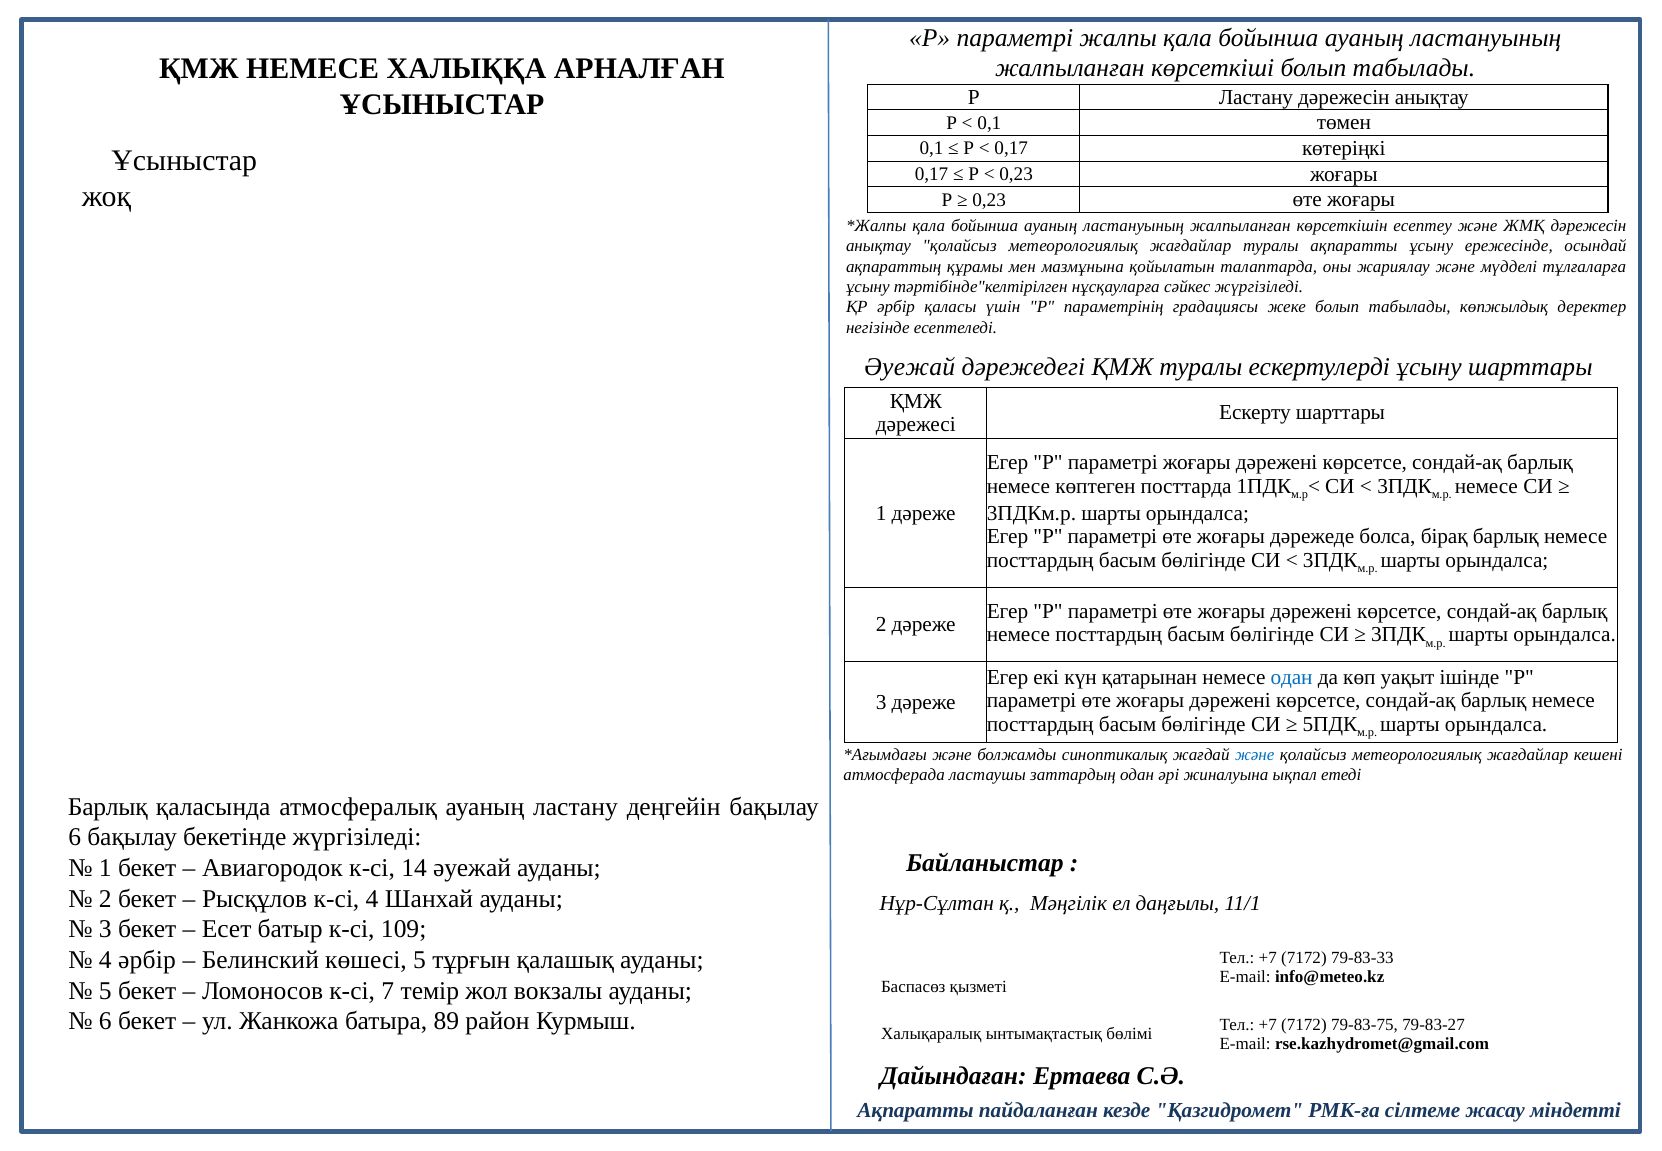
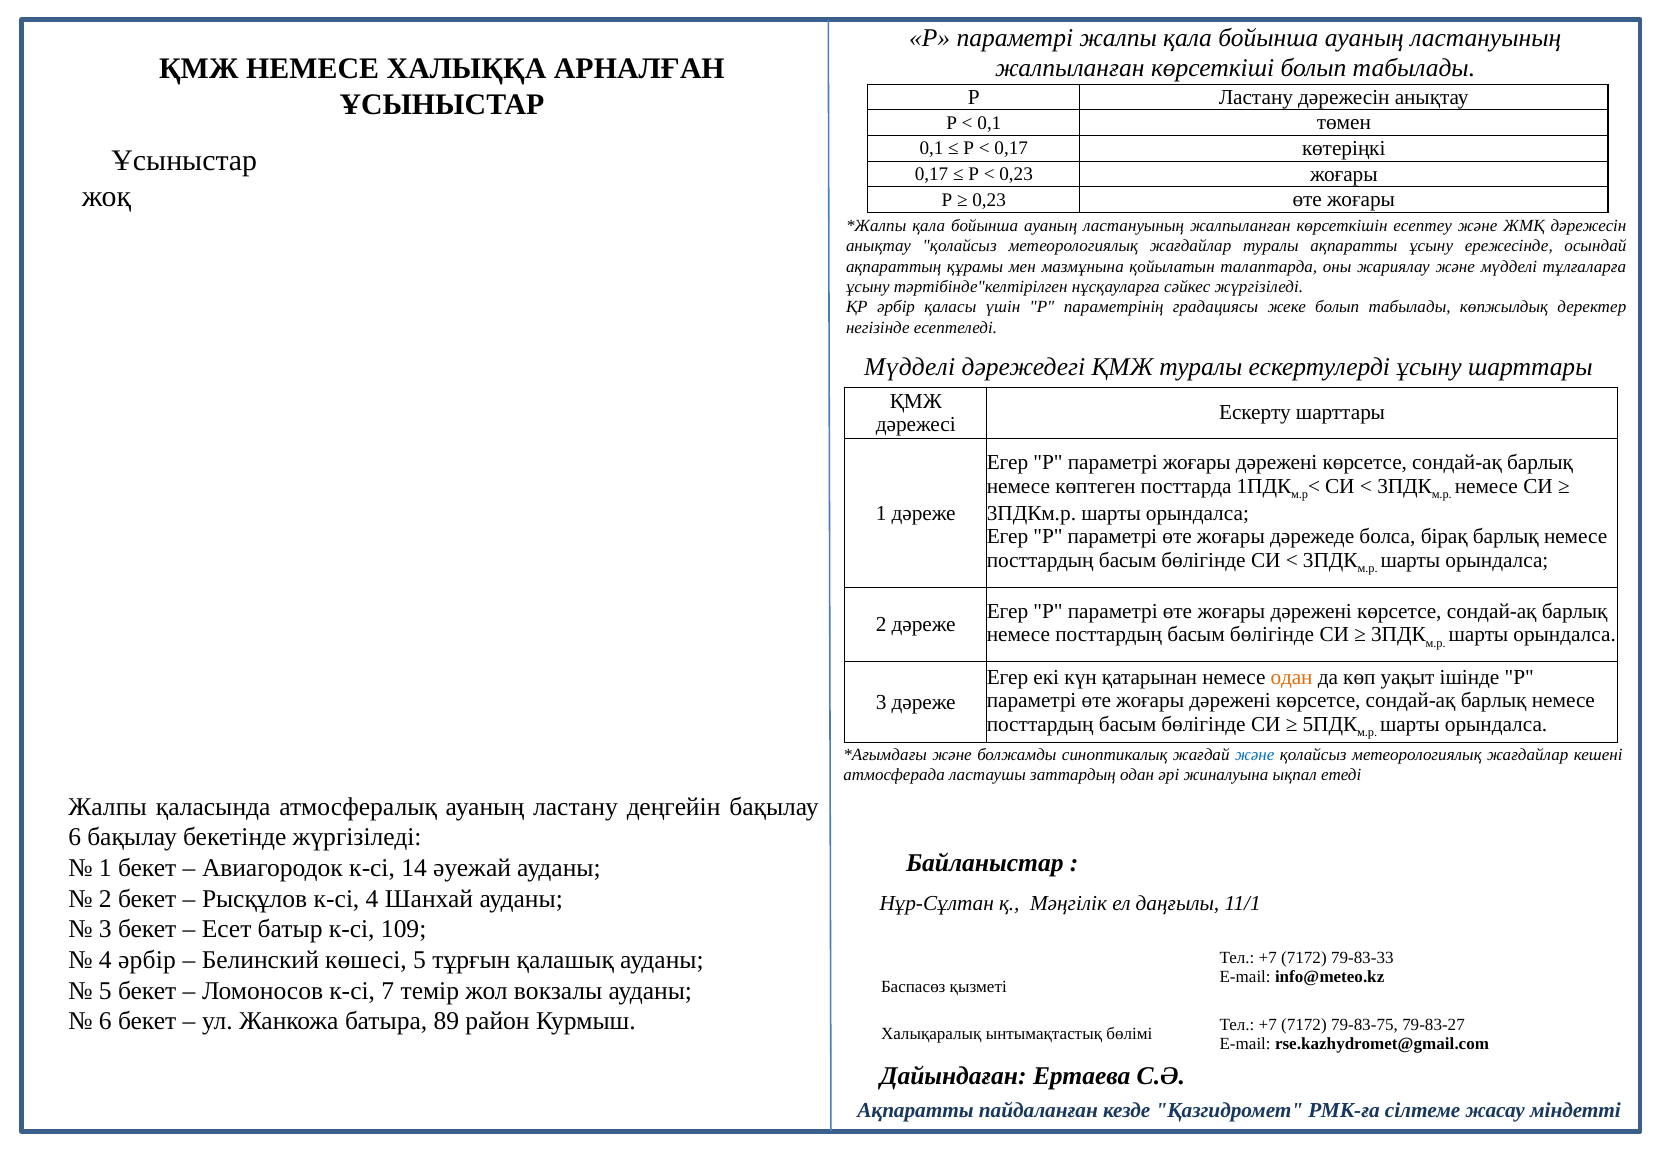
Әуежай: Әуежай -> Мүдделі (910, 367)
одан colour: blue -> orange (1292, 677)
Барлық: Барлық -> Жалпы (108, 806)
